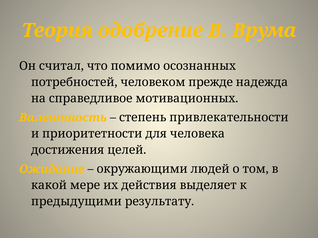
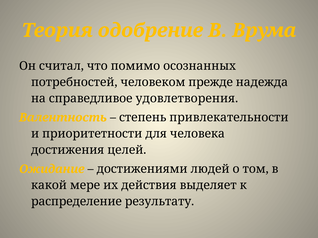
мотивационных: мотивационных -> удовлетворения (187, 99)
окружающими: окружающими -> достижениями (142, 169)
предыдущими: предыдущими -> распределение (76, 202)
